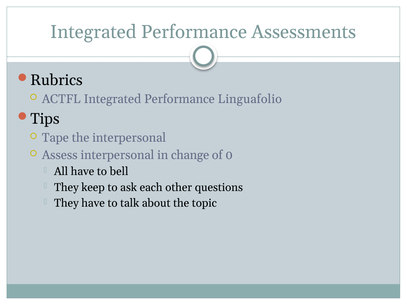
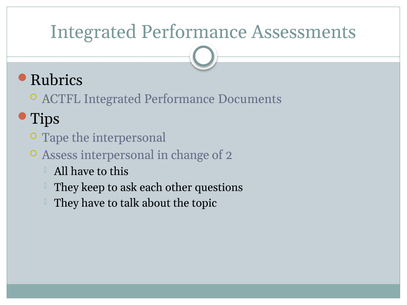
Linguafolio: Linguafolio -> Documents (250, 99)
0: 0 -> 2 (229, 155)
bell: bell -> this (119, 172)
